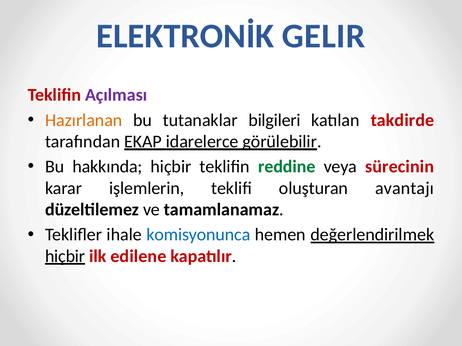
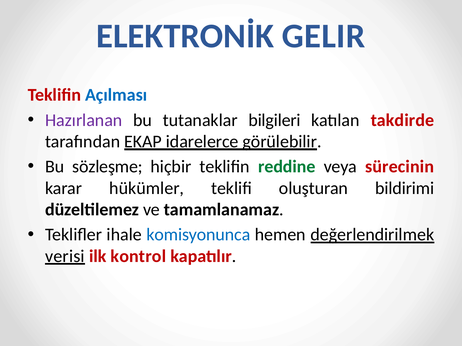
Açılması colour: purple -> blue (116, 95)
Hazırlanan colour: orange -> purple (84, 120)
hakkında: hakkında -> sözleşme (107, 167)
işlemlerin: işlemlerin -> hükümler (147, 188)
avantajı: avantajı -> bildirimi (405, 188)
hiçbir: hiçbir -> verisi (65, 257)
edilene: edilene -> kontrol (138, 257)
